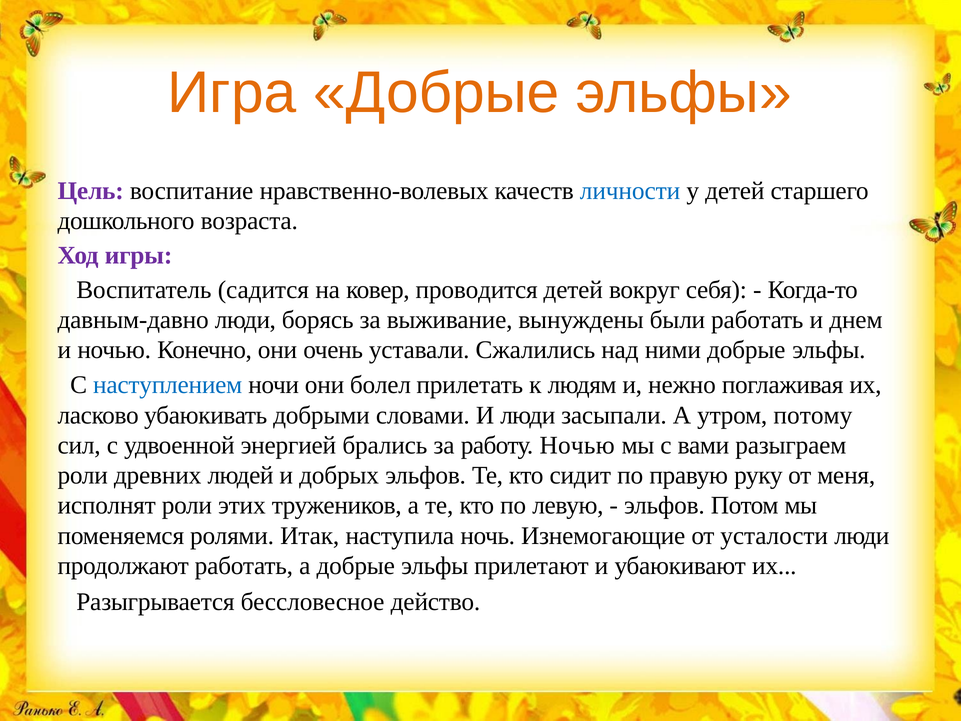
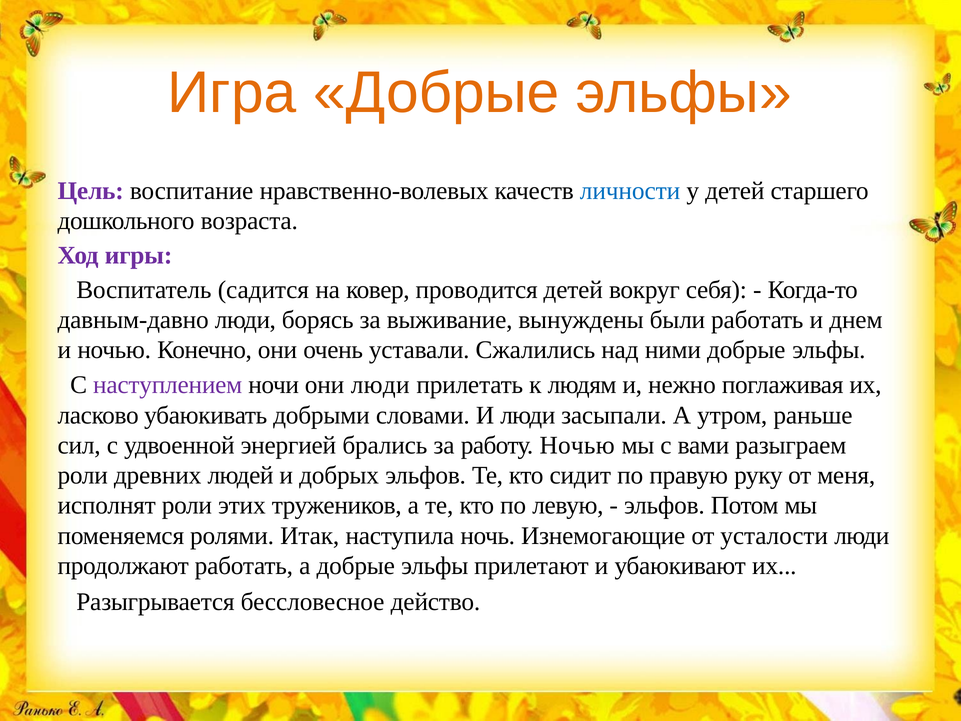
наступлением colour: blue -> purple (168, 385)
они болел: болел -> люди (380, 385)
потому: потому -> раньше (813, 415)
